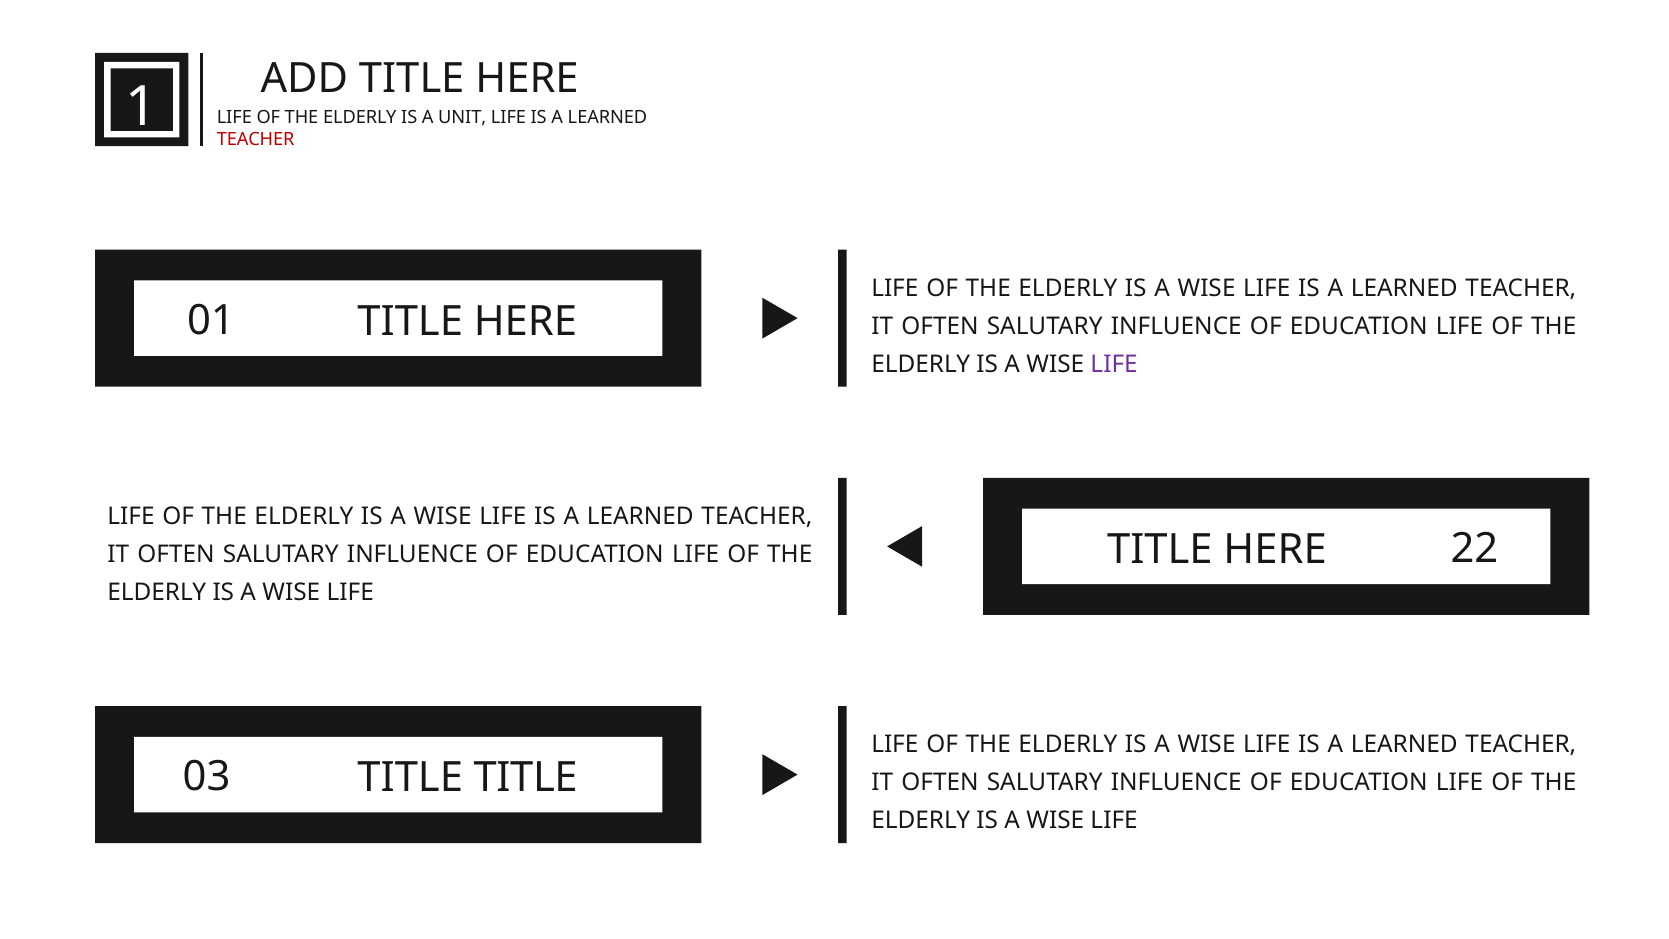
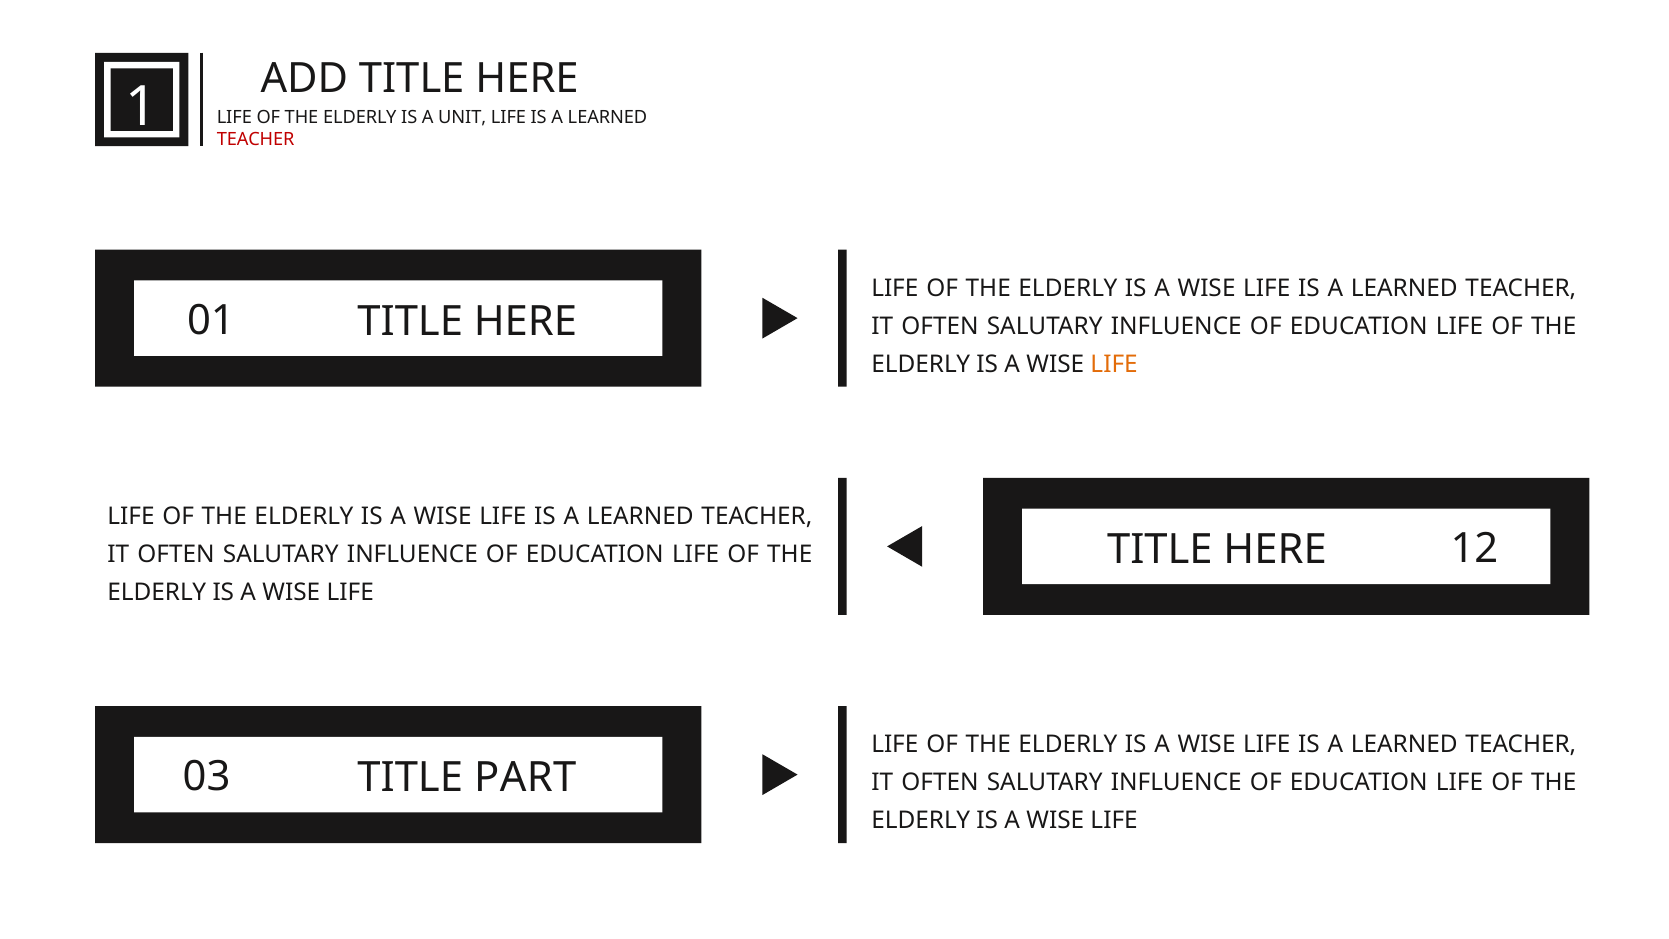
LIFE colour: purple -> orange (1114, 364)
22: 22 -> 12 (1474, 549)
TITLE TITLE: TITLE -> PART (525, 778)
